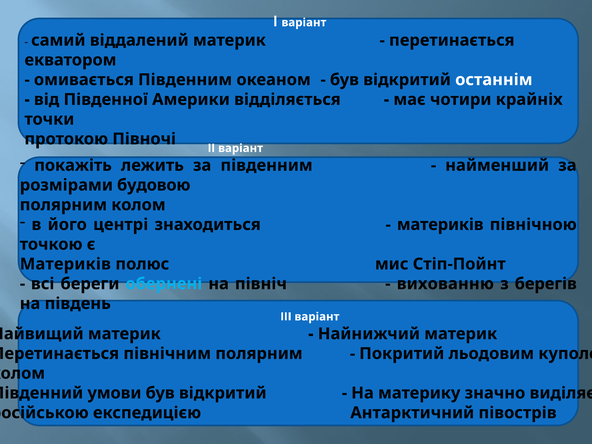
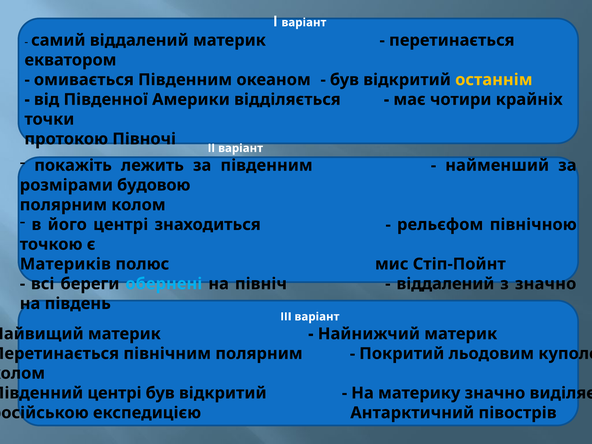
останнім colour: white -> yellow (494, 80)
материків: материків -> рельєфом (440, 225)
вихованню: вихованню -> віддалений (445, 284)
з берегів: берегів -> значно (546, 284)
умови: умови -> центрі (115, 393)
